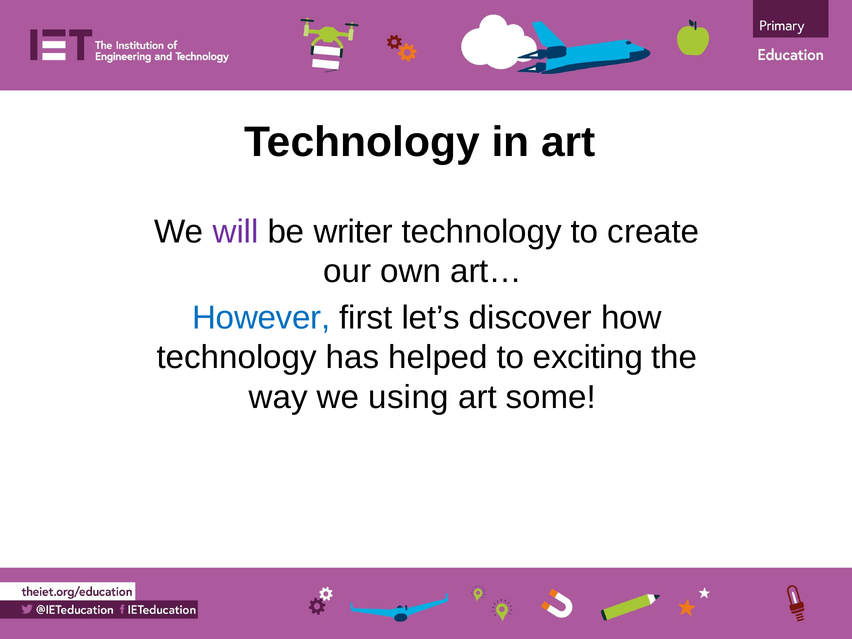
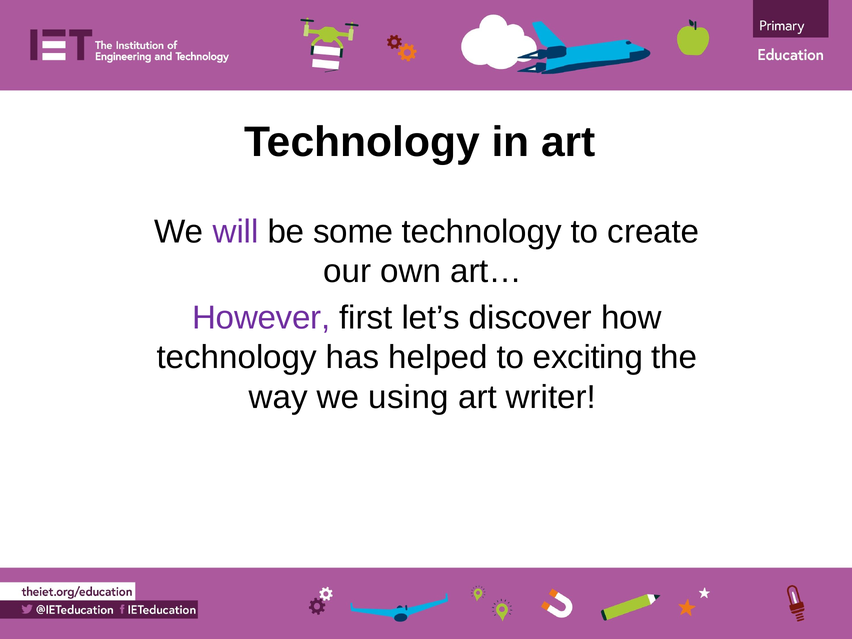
writer: writer -> some (353, 232)
However colour: blue -> purple (261, 318)
some: some -> writer (551, 397)
